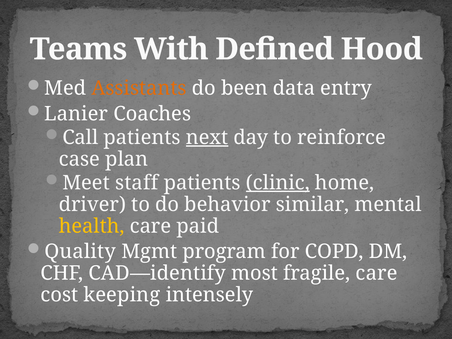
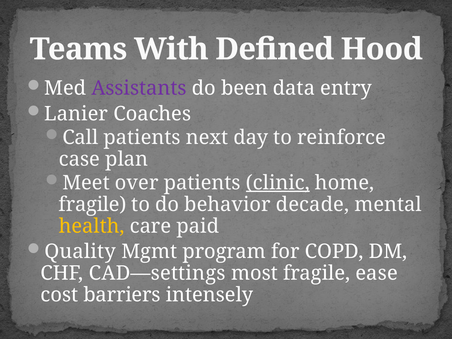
Assistants colour: orange -> purple (139, 88)
next underline: present -> none (207, 137)
staff: staff -> over (137, 183)
driver: driver -> fragile (93, 204)
similar: similar -> decade (313, 204)
CAD—identify: CAD—identify -> CAD—settings (157, 273)
fragile care: care -> ease (377, 273)
keeping: keeping -> barriers (122, 295)
